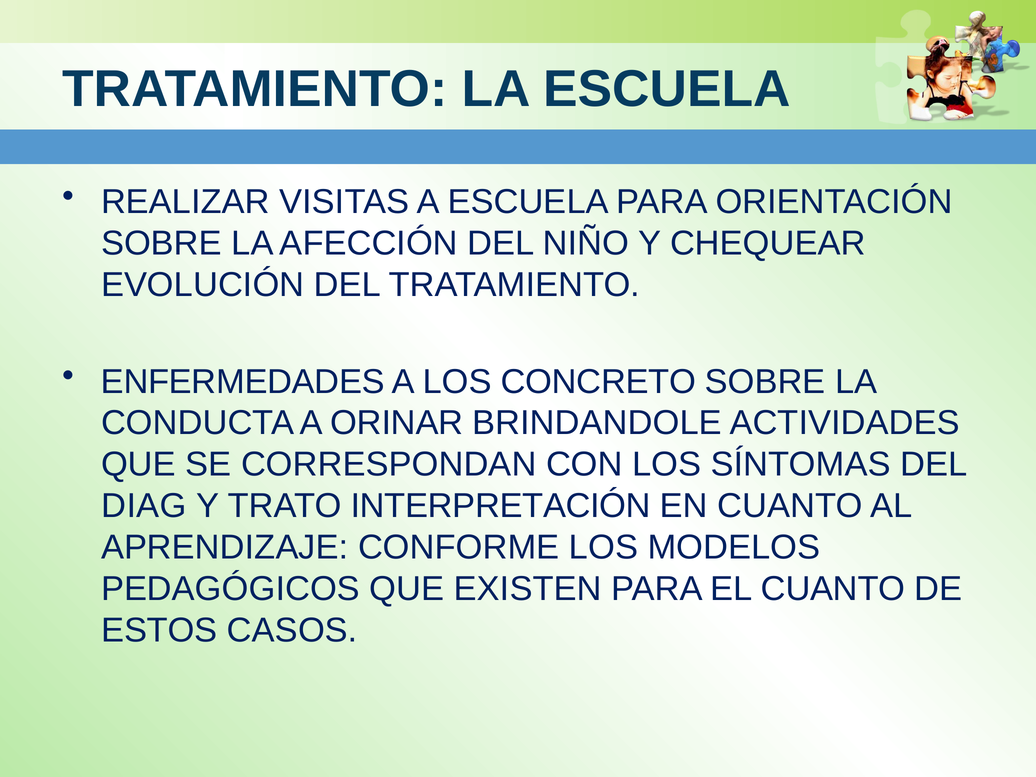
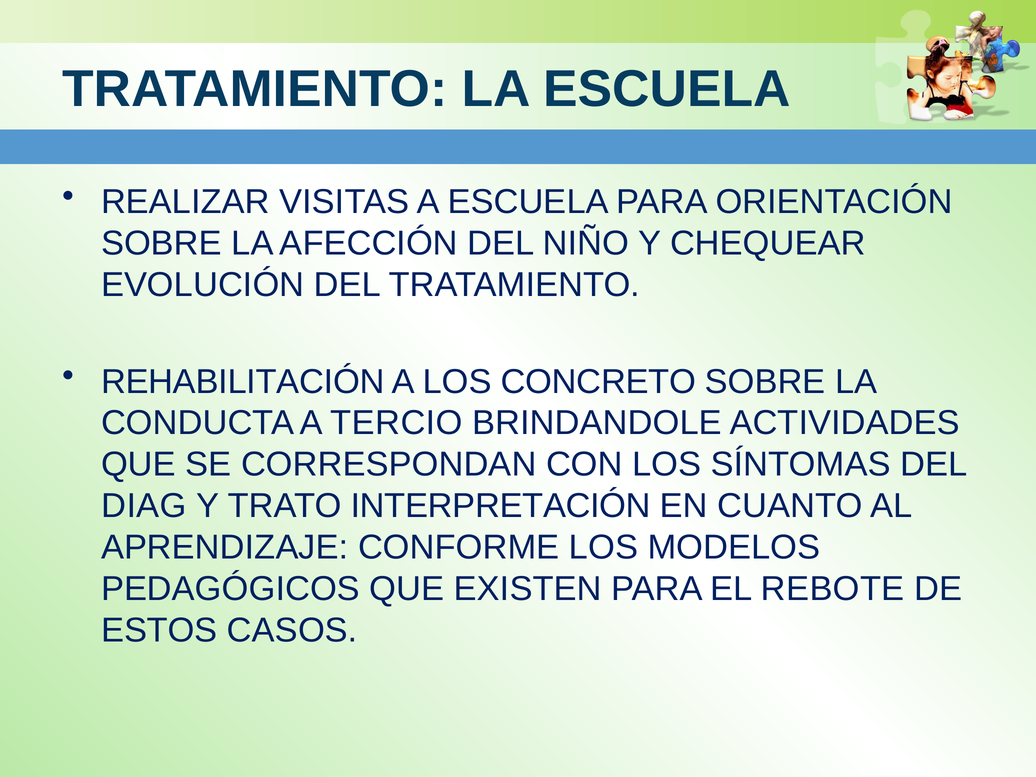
ENFERMEDADES: ENFERMEDADES -> REHABILITACIÓN (243, 382)
ORINAR: ORINAR -> TERCIO (397, 423)
EL CUANTO: CUANTO -> REBOTE (833, 589)
